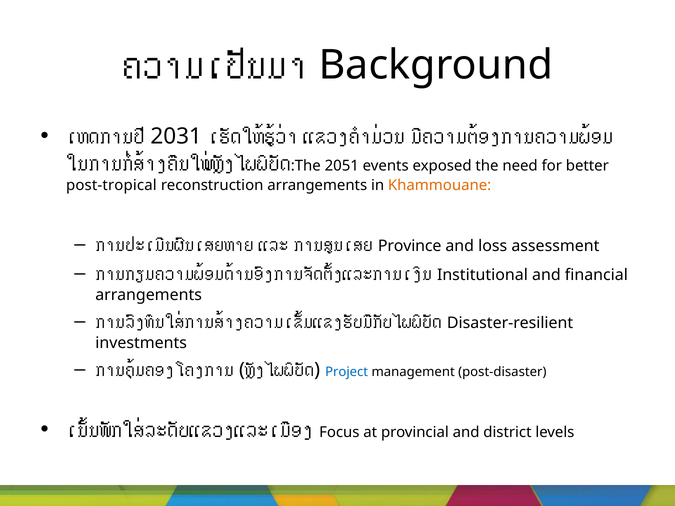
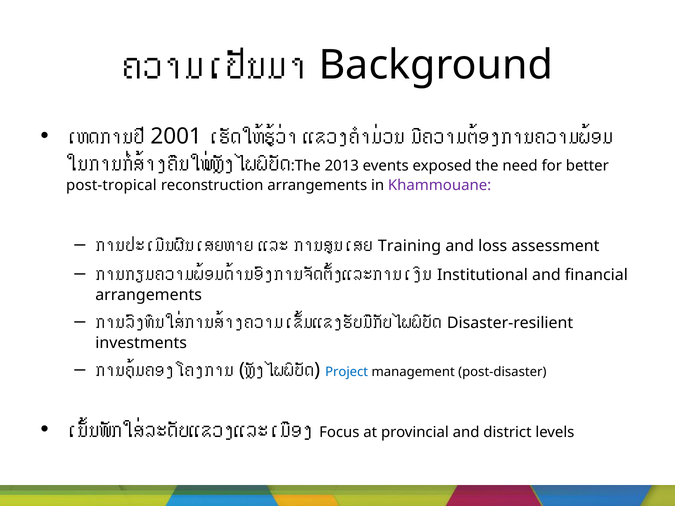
2031: 2031 -> 2001 (176, 137)
2051: 2051 -> 2013 (342, 166)
Khammouane colour: orange -> purple (440, 186)
Province: Province -> Training (410, 246)
